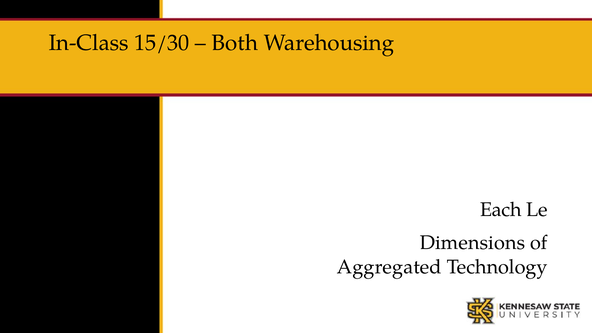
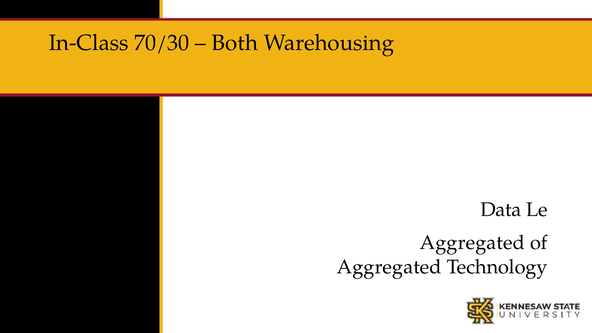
15/30: 15/30 -> 70/30 (162, 43)
Each: Each -> Data (501, 210)
Dimensions: Dimensions -> Aggregated (472, 243)
